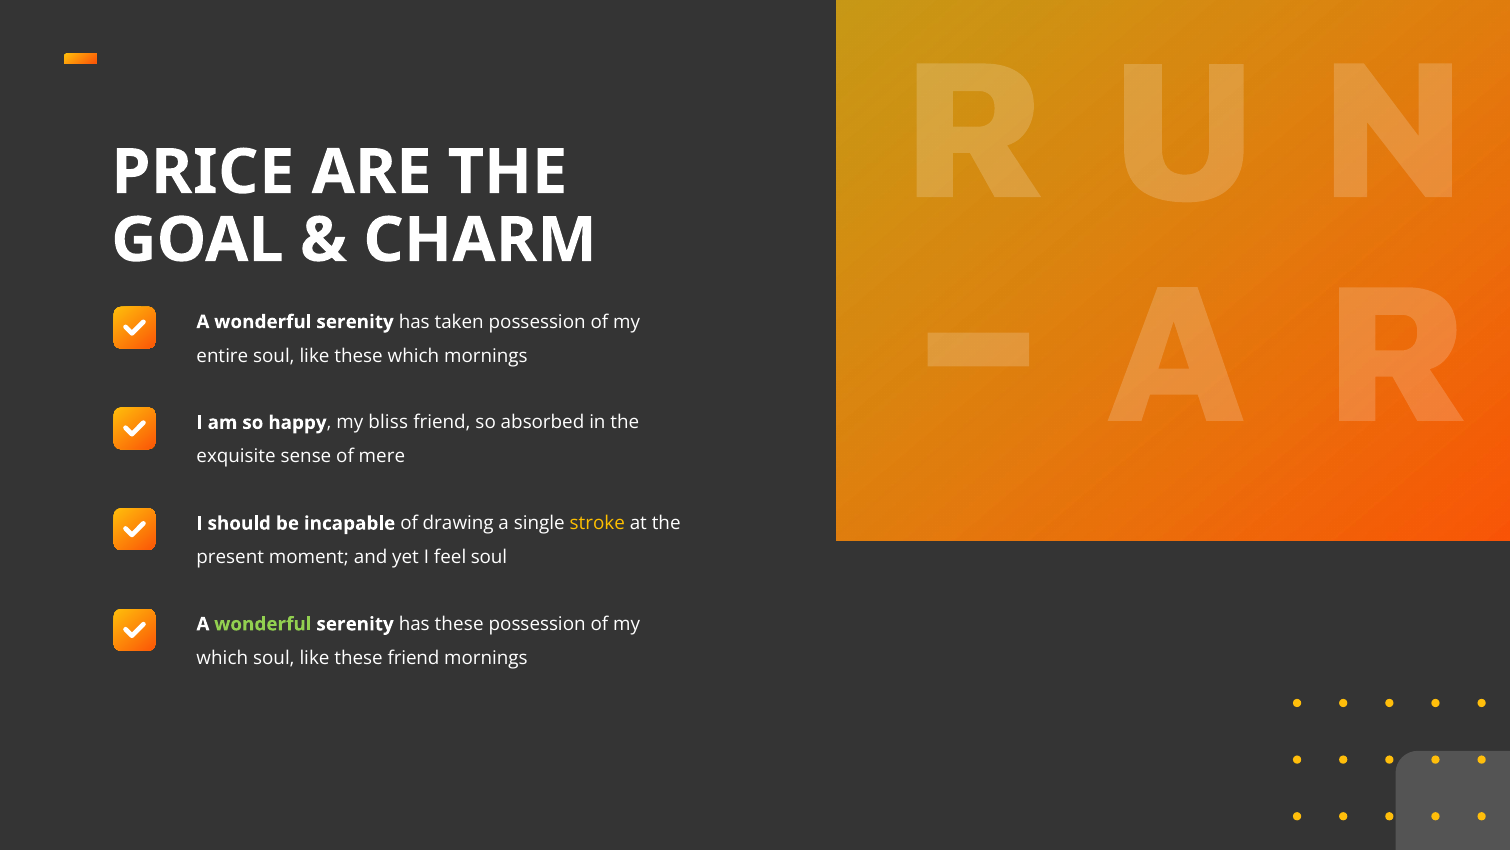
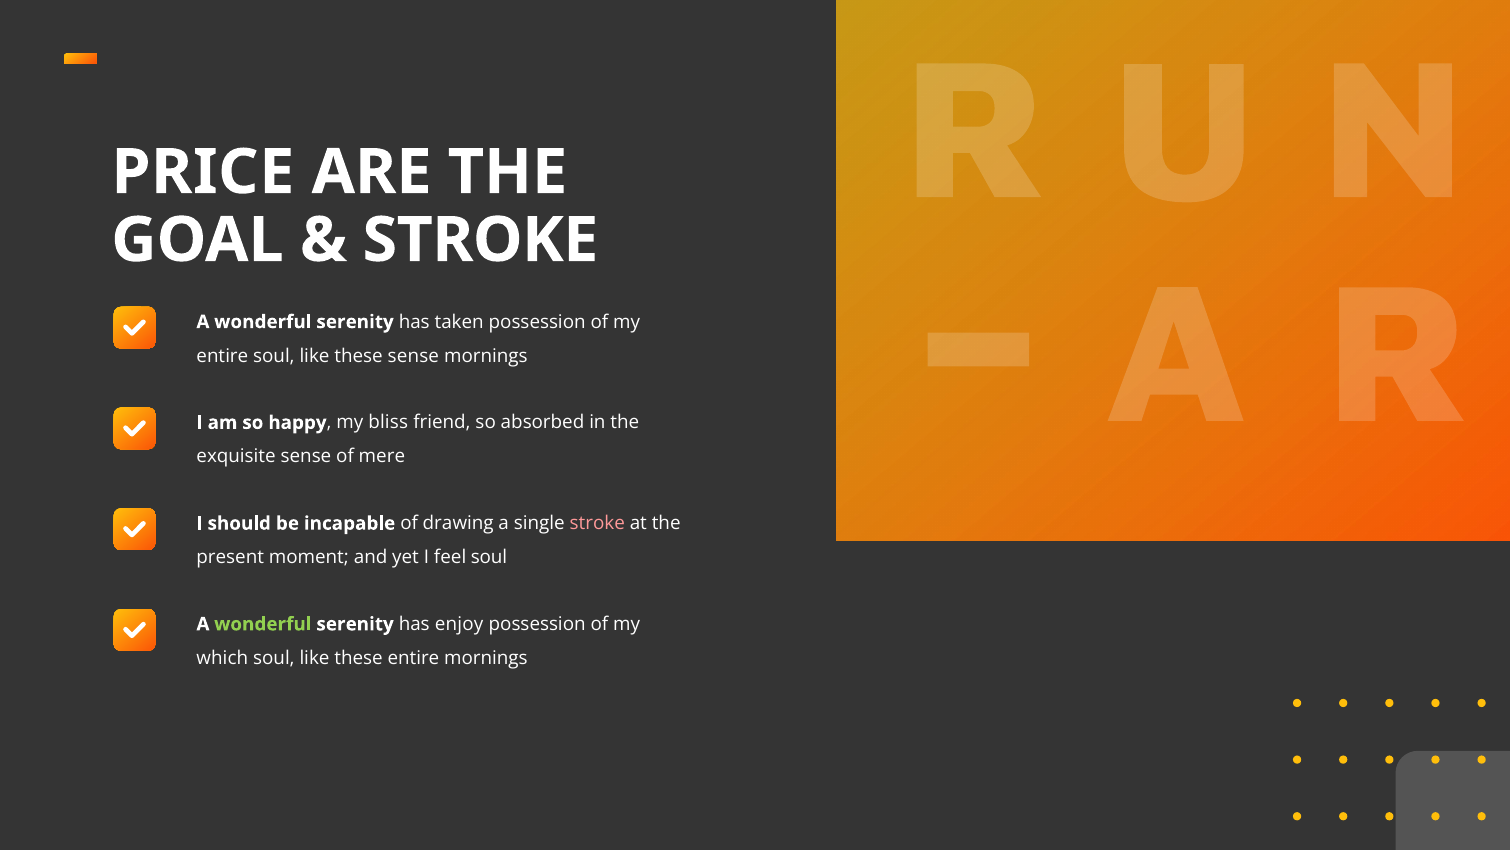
CHARM: CHARM -> STROKE (480, 240)
these which: which -> sense (413, 356)
stroke colour: yellow -> pink (597, 523)
has these: these -> enjoy (459, 624)
these friend: friend -> entire (413, 658)
